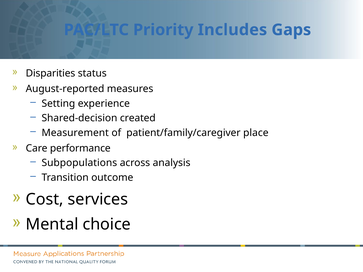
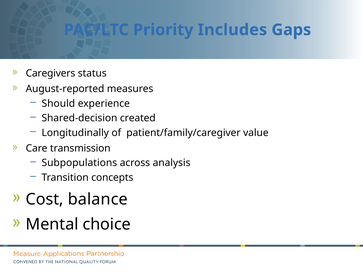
Disparities: Disparities -> Caregivers (50, 73)
Setting: Setting -> Should (58, 104)
Measurement: Measurement -> Longitudinally (75, 133)
place: place -> value (256, 133)
performance: performance -> transmission (80, 148)
outcome: outcome -> concepts (112, 178)
services: services -> balance (98, 199)
